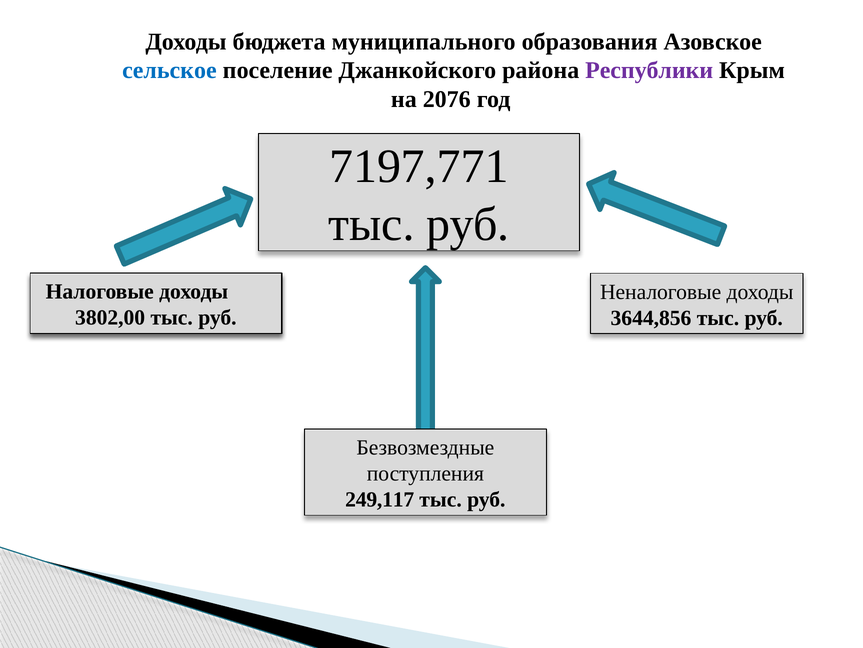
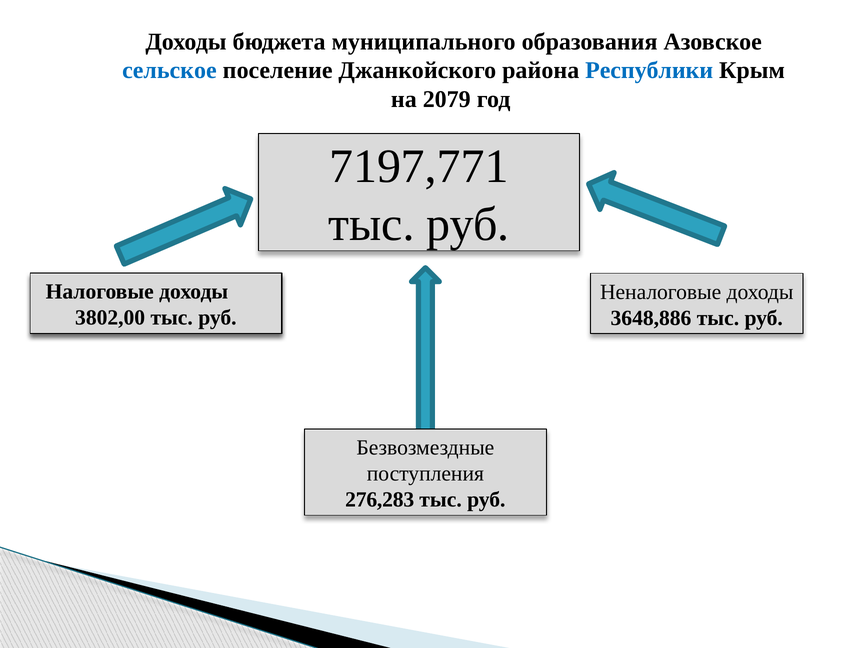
Республики colour: purple -> blue (649, 70)
2076: 2076 -> 2079 (447, 99)
3644,856: 3644,856 -> 3648,886 (651, 318)
249,117: 249,117 -> 276,283 (380, 499)
